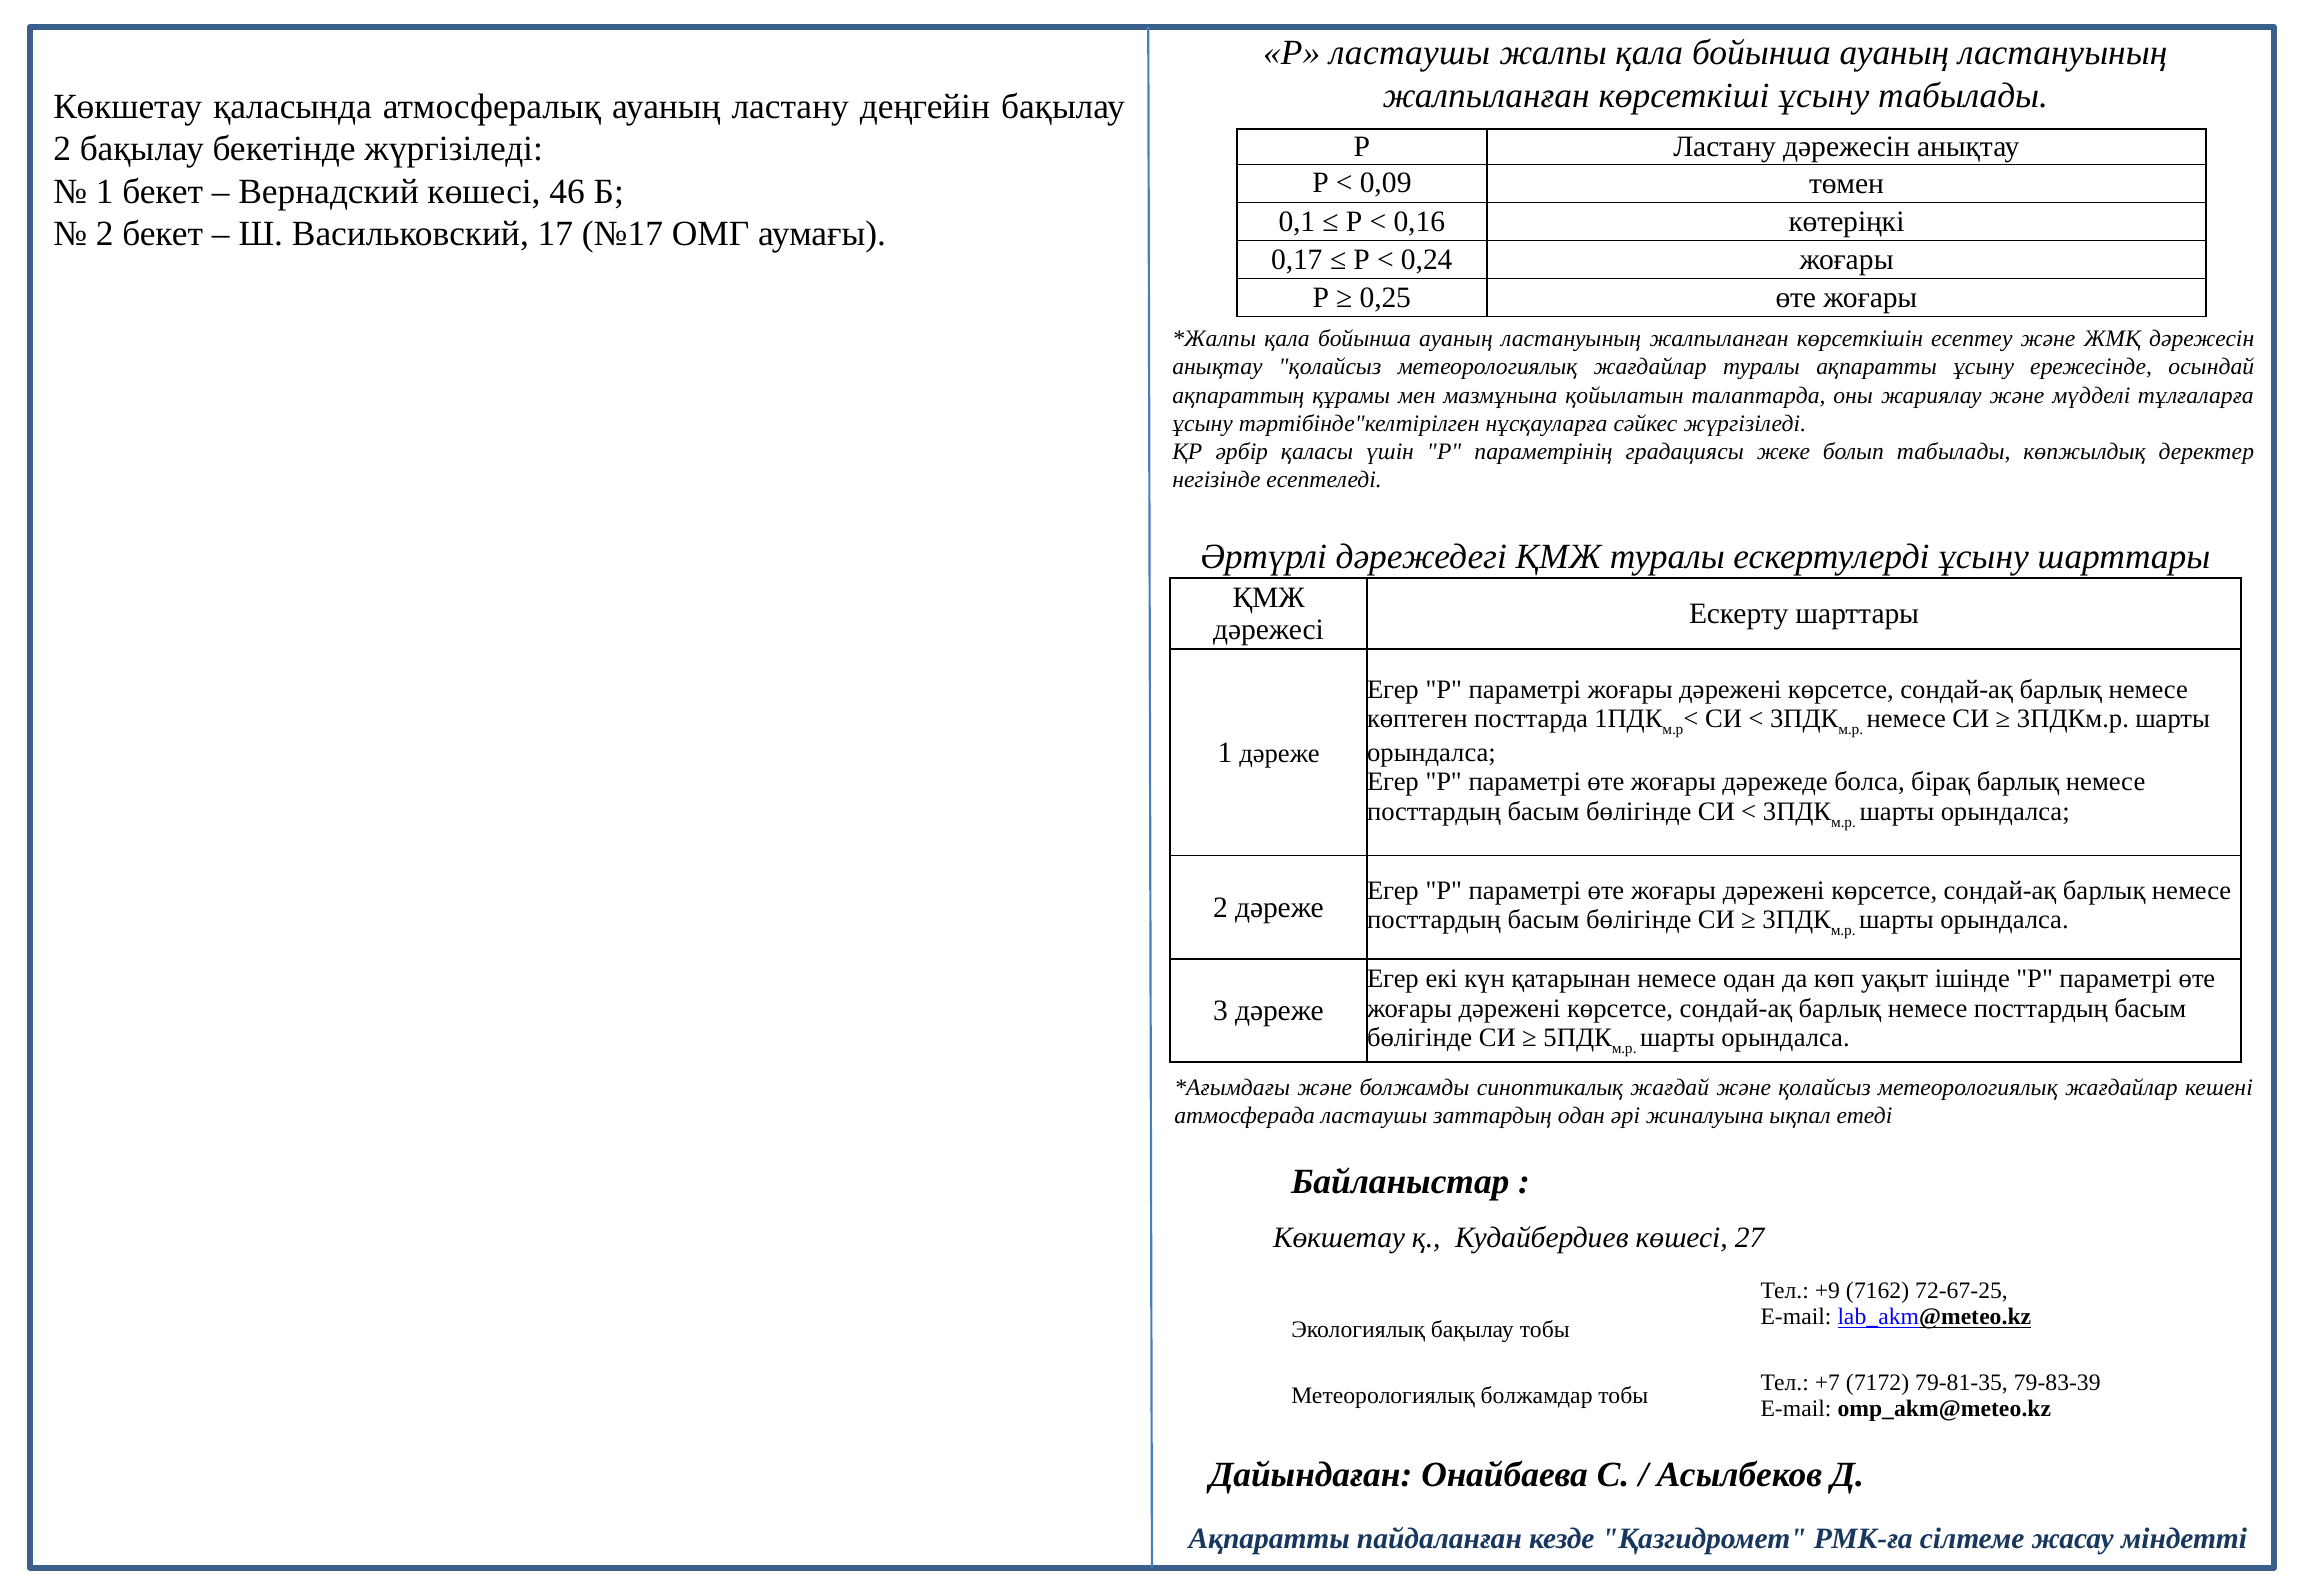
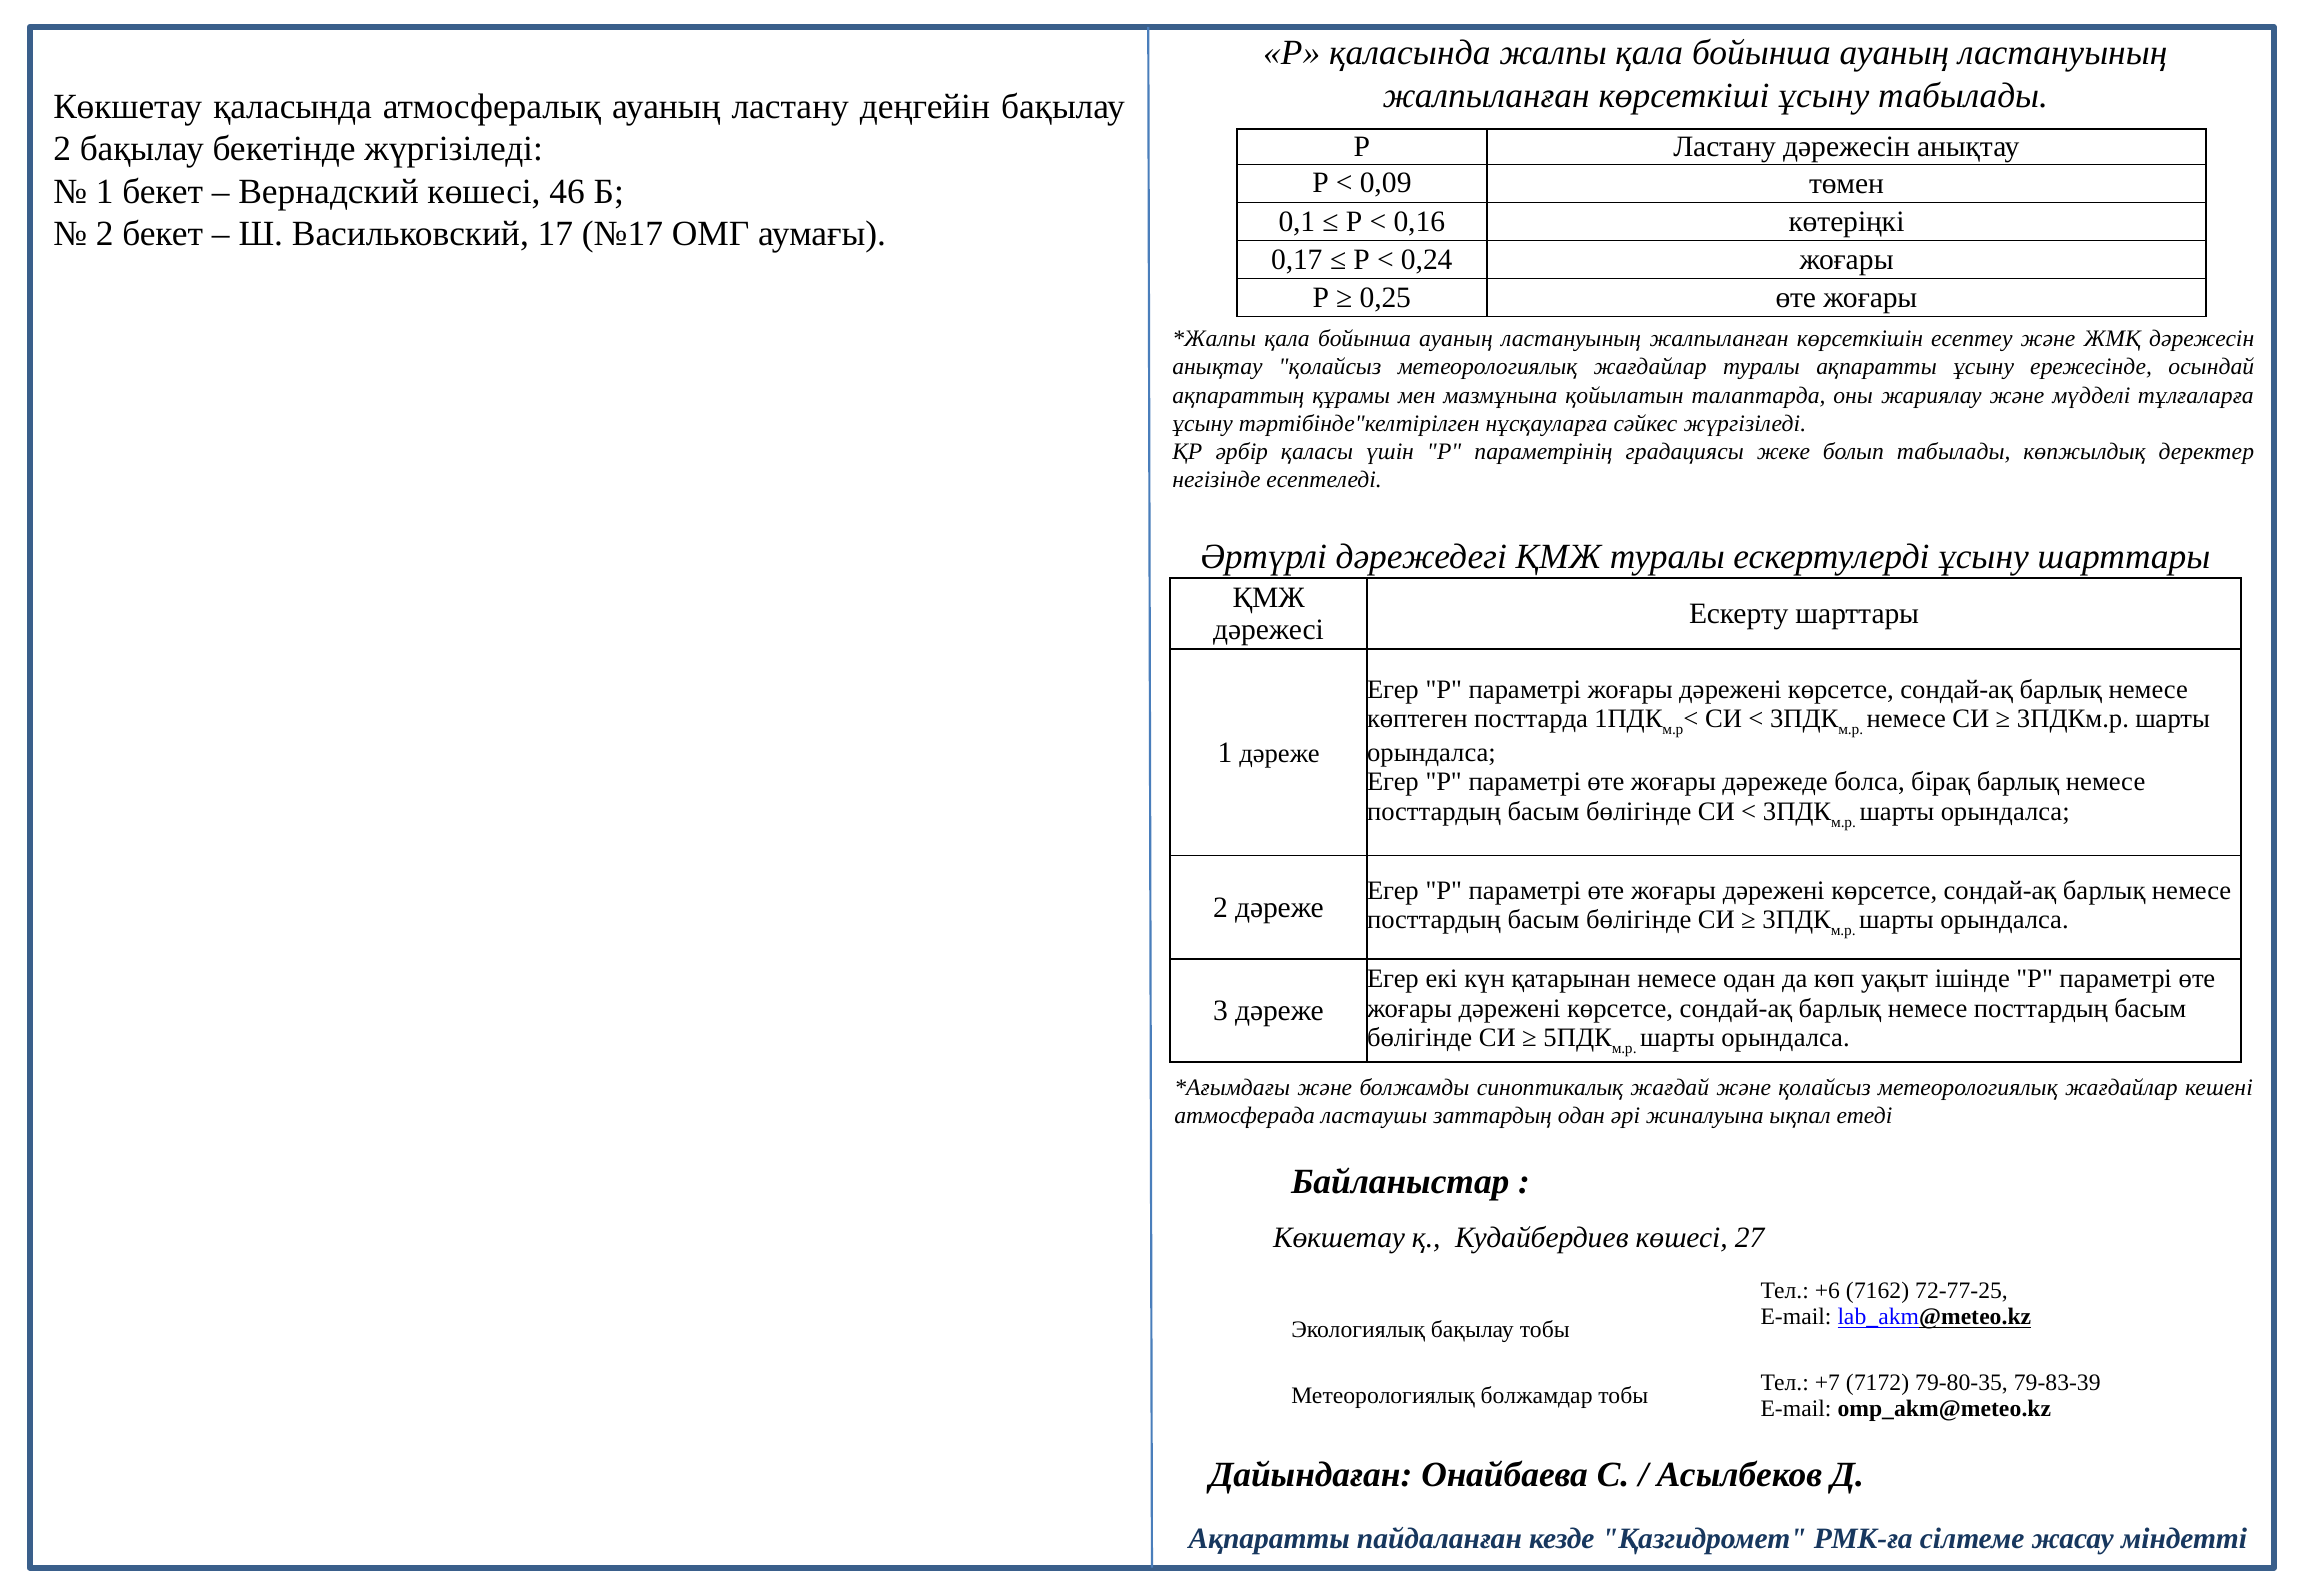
Р ластаушы: ластаушы -> қаласында (1410, 53)
+9: +9 -> +6 (1827, 1291)
72-67-25: 72-67-25 -> 72-77-25 (1962, 1291)
79-81-35: 79-81-35 -> 79-80-35 (1962, 1383)
